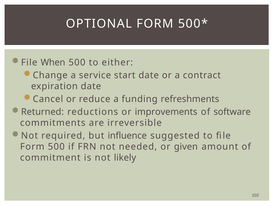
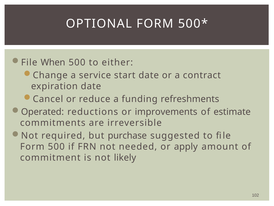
Returned: Returned -> Operated (42, 112)
software: software -> estimate (232, 112)
influence: influence -> purchase (127, 135)
given: given -> apply (186, 146)
